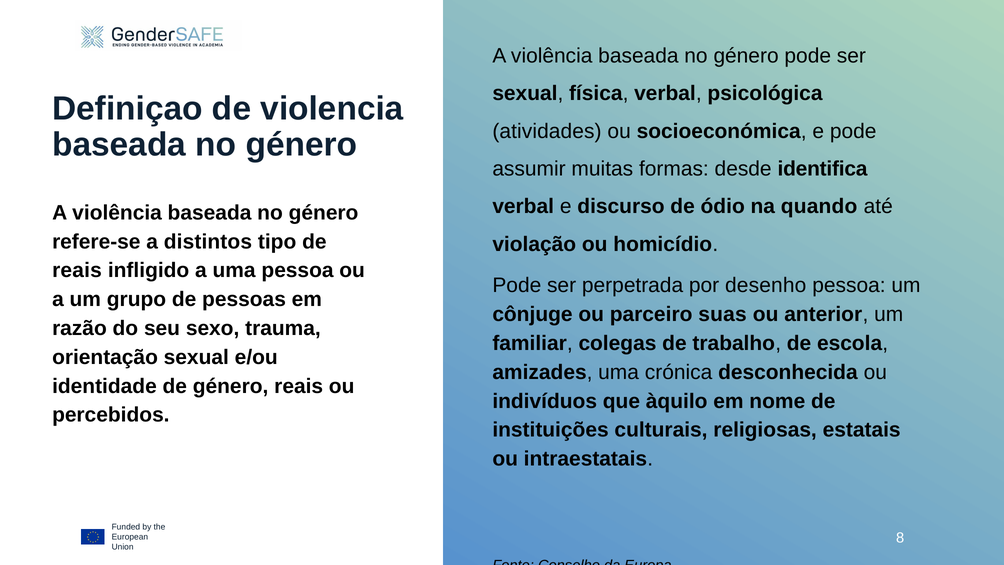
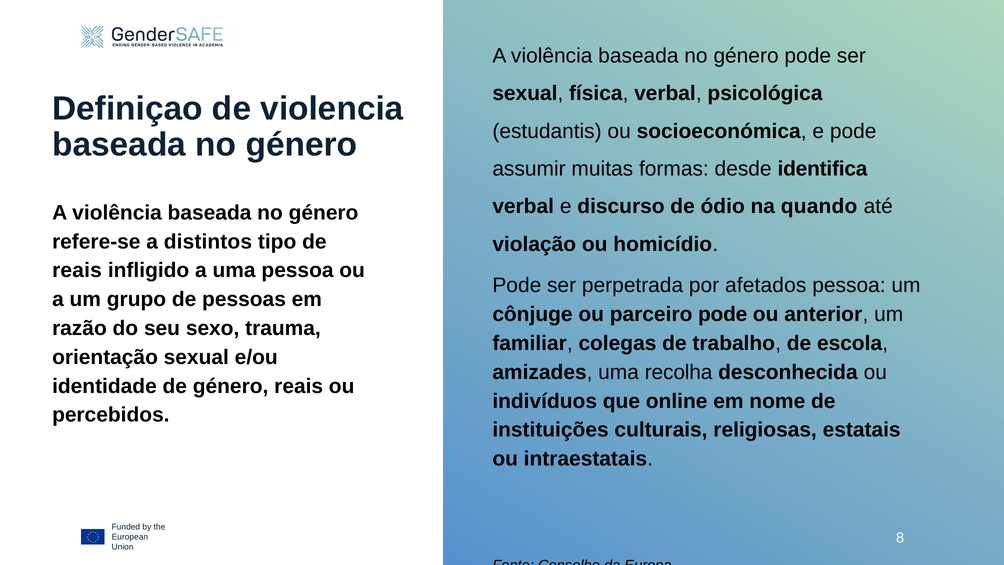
atividades: atividades -> estudantis (547, 131)
desenho: desenho -> afetados (766, 285)
parceiro suas: suas -> pode (723, 314)
crónica: crónica -> recolha (679, 372)
àquilo: àquilo -> online (677, 401)
